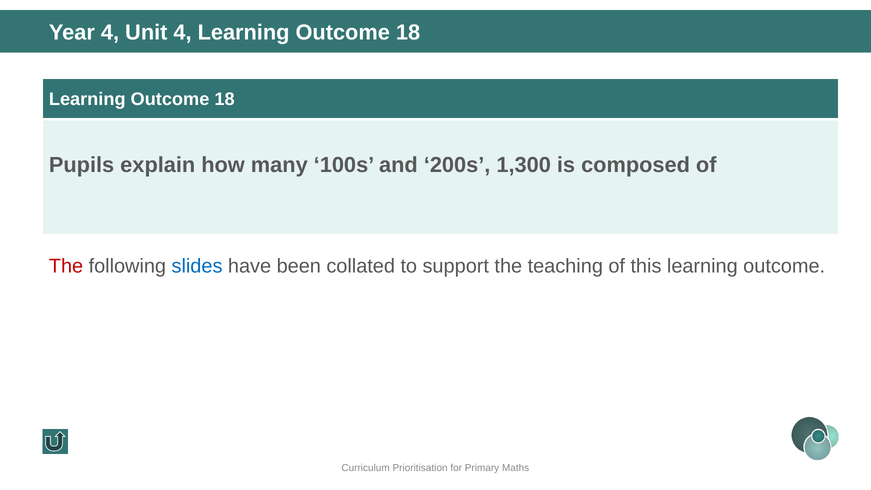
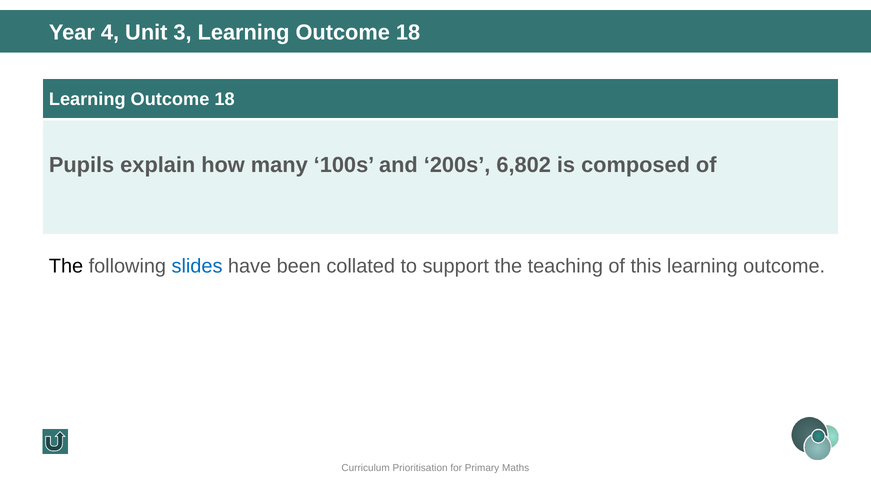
Unit 4: 4 -> 3 (183, 32)
1,300: 1,300 -> 6,802 (524, 165)
The colour: red -> black (66, 266)
